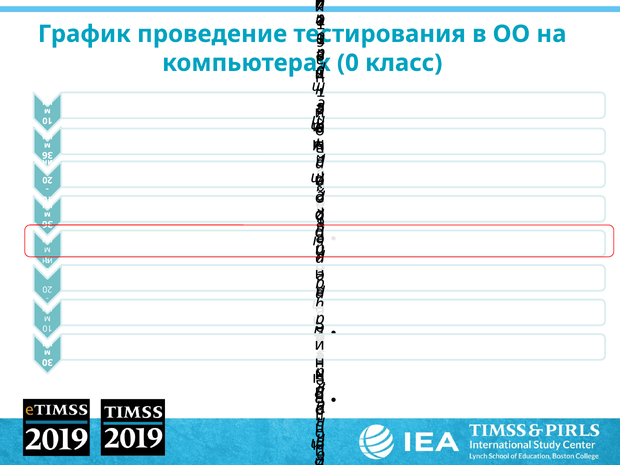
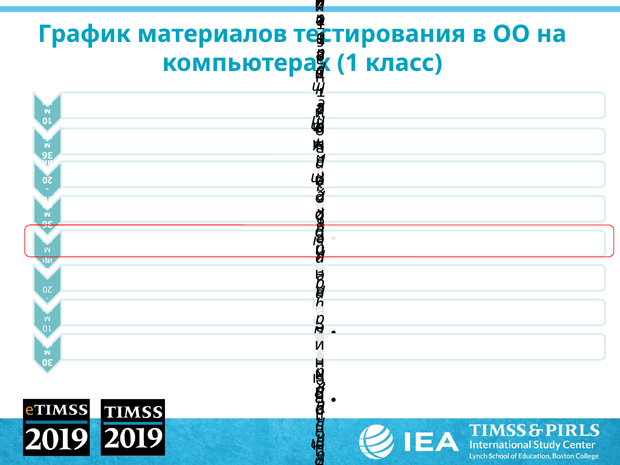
проведение: проведение -> материалов (212, 34)
0: 0 -> 1 (348, 63)
